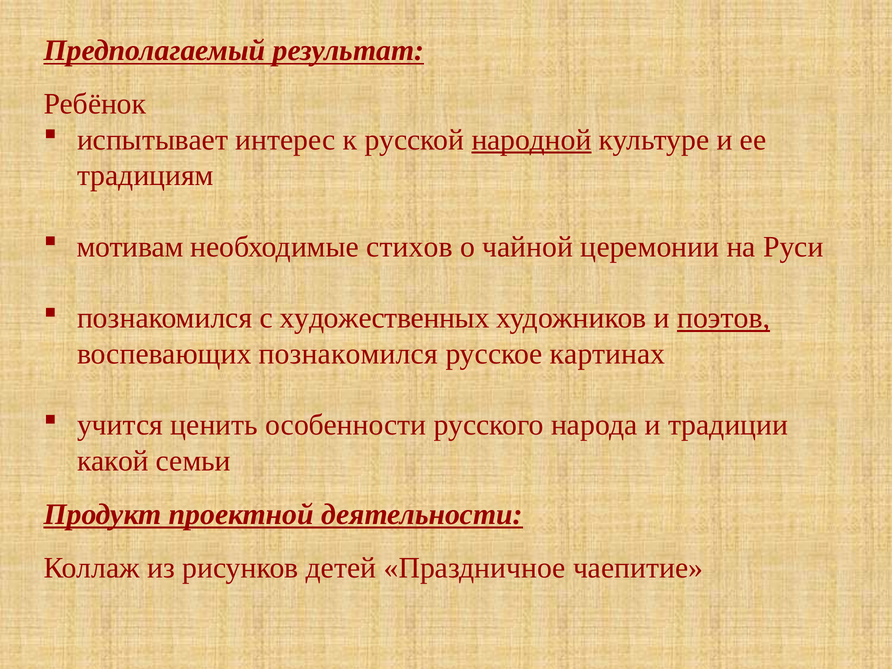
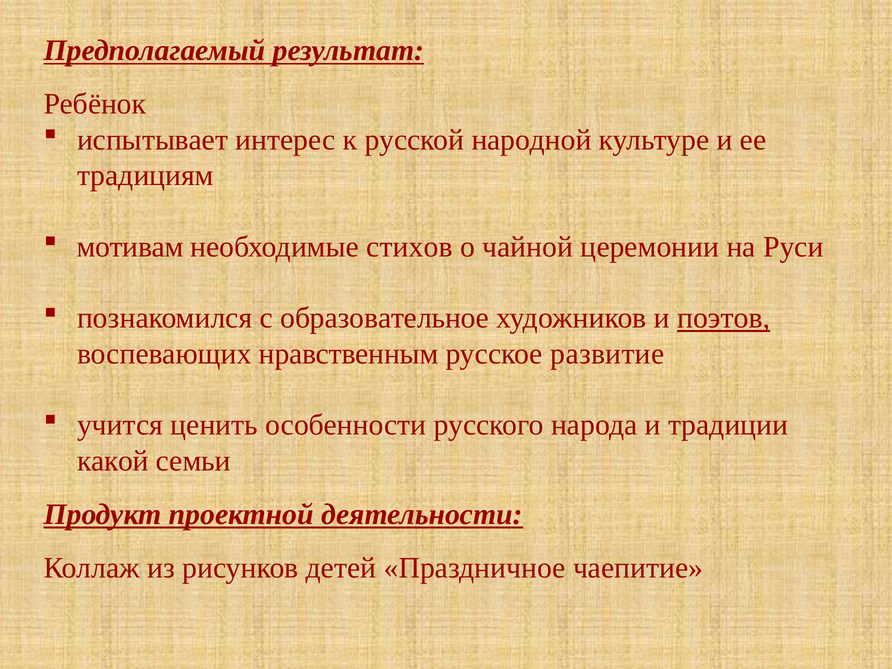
народной underline: present -> none (531, 140)
художественных: художественных -> образовательное (385, 318)
воспевающих познакомился: познакомился -> нравственным (349, 354)
картинах: картинах -> развитие (607, 354)
